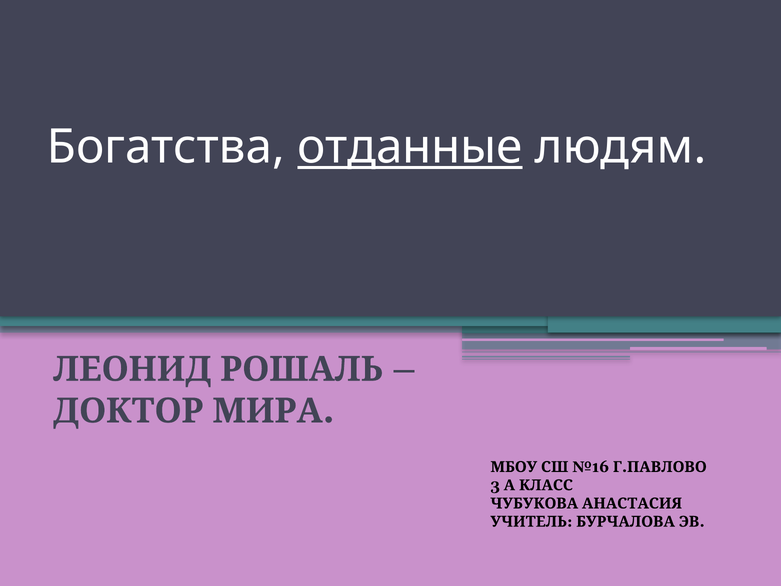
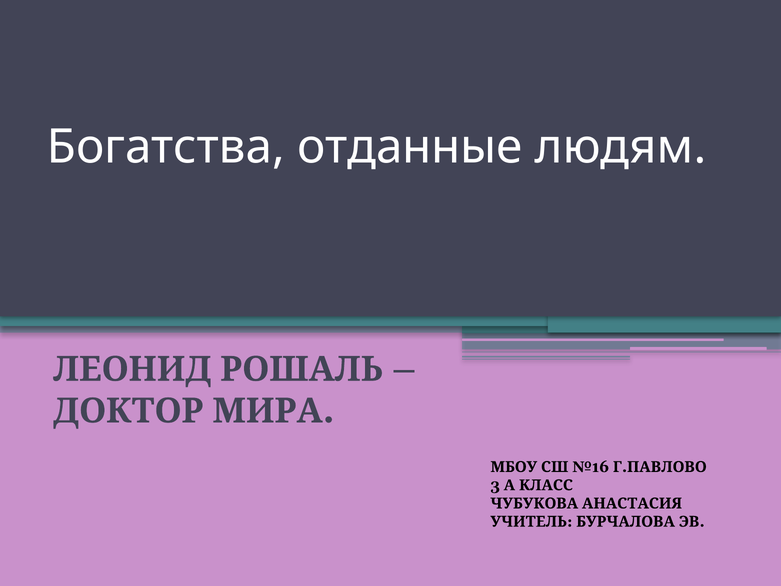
отданные underline: present -> none (410, 147)
